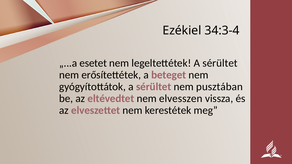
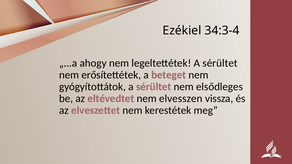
esetet: esetet -> ahogy (93, 63)
pusztában: pusztában -> elsődleges (220, 87)
